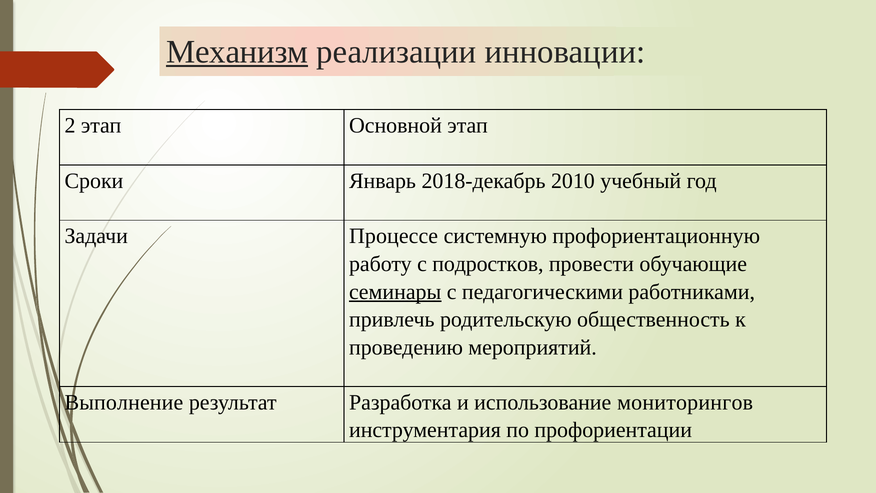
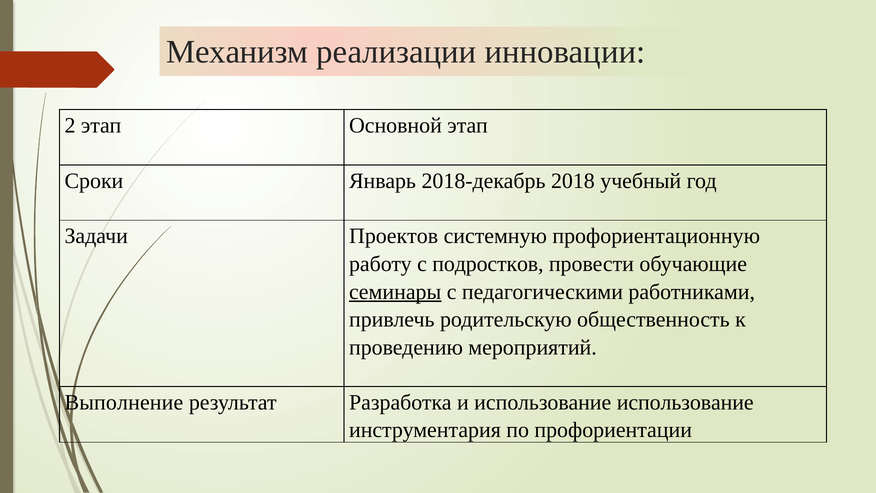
Механизм underline: present -> none (237, 52)
2010: 2010 -> 2018 (573, 181)
Процессе: Процессе -> Проектов (394, 236)
использование мониторингов: мониторингов -> использование (685, 402)
